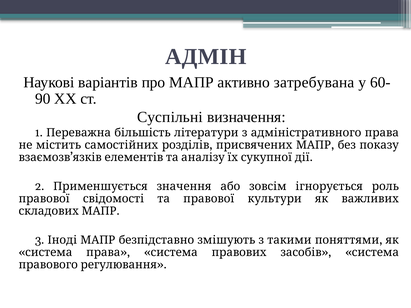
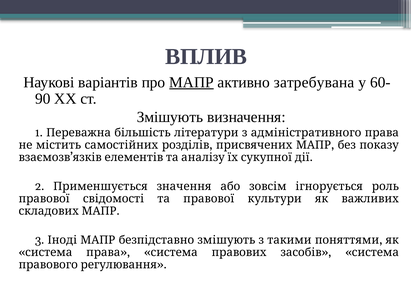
АДМІН: АДМІН -> ВПЛИВ (206, 57)
МАПР underline: none -> present (191, 82)
Суспільні: Суспільні -> Змішують (170, 117)
